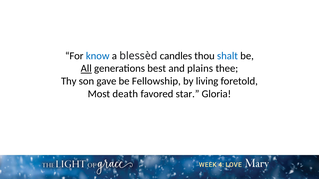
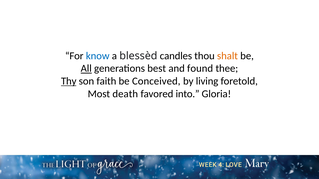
shalt colour: blue -> orange (227, 56)
plains: plains -> found (200, 69)
Thy underline: none -> present (69, 81)
gave: gave -> faith (106, 81)
Fellowship: Fellowship -> Conceived (156, 81)
star: star -> into (188, 94)
